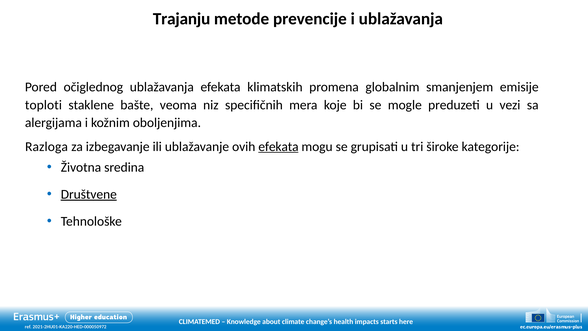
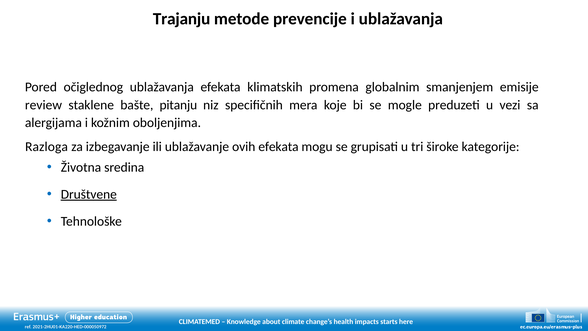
toploti: toploti -> review (43, 105)
veoma: veoma -> pitanju (178, 105)
efekata underline: present -> none (279, 146)
